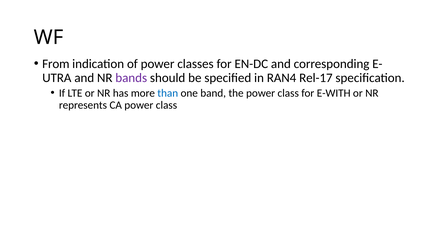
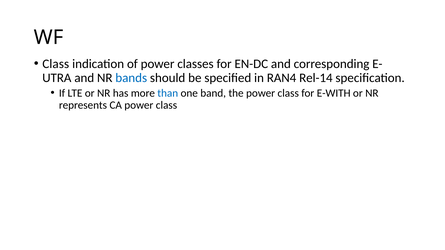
From: From -> Class (56, 64)
bands colour: purple -> blue (131, 78)
Rel-17: Rel-17 -> Rel-14 (316, 78)
